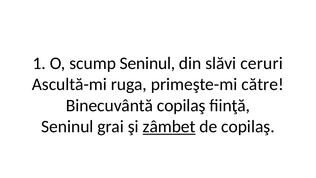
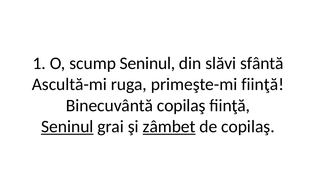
ceruri: ceruri -> sfântă (262, 63)
primeşte-mi către: către -> fiinţă (263, 84)
Seninul underline: none -> present (67, 126)
